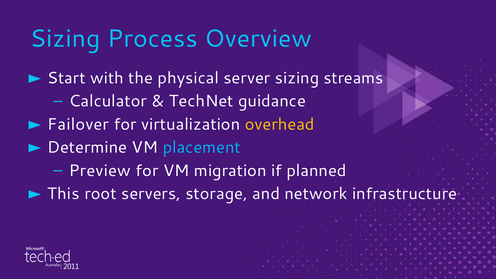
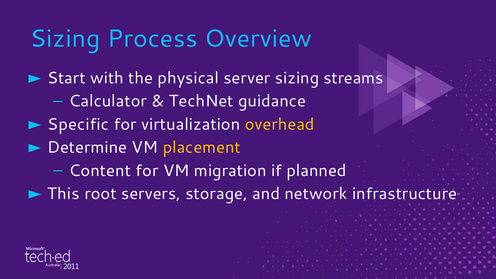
Failover: Failover -> Specific (78, 124)
placement colour: light blue -> yellow (202, 147)
Preview: Preview -> Content (100, 171)
